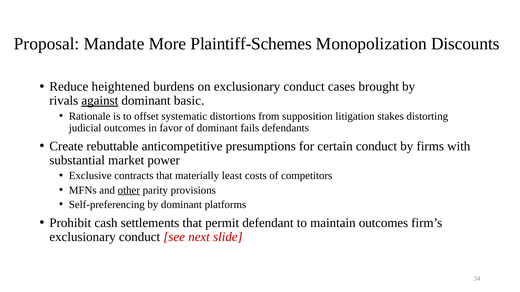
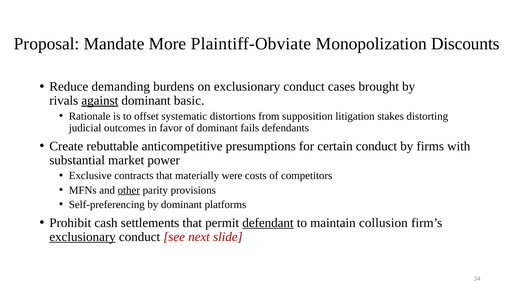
Plaintiff-Schemes: Plaintiff-Schemes -> Plaintiff-Obviate (251, 44)
heightened: heightened -> demanding (121, 87)
least: least -> were (232, 176)
defendant underline: none -> present (268, 223)
maintain outcomes: outcomes -> collusion (383, 223)
exclusionary underline: none -> present (83, 237)
